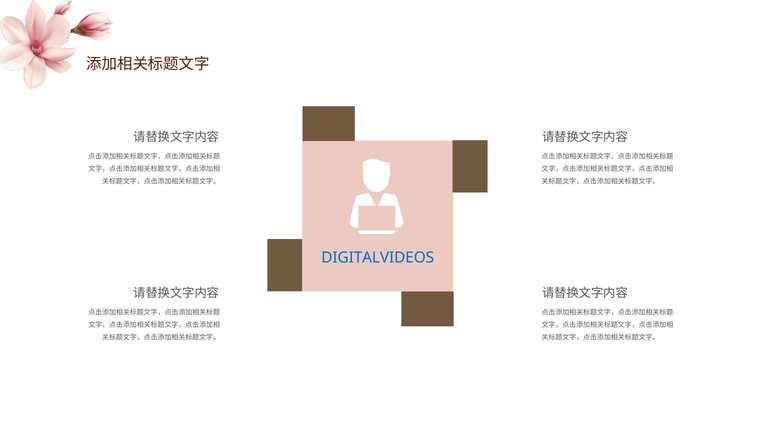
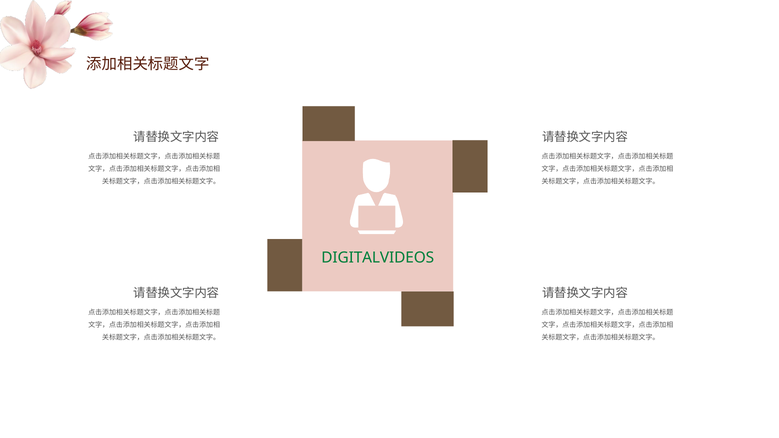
DIGITALVIDEOS colour: blue -> green (378, 258)
